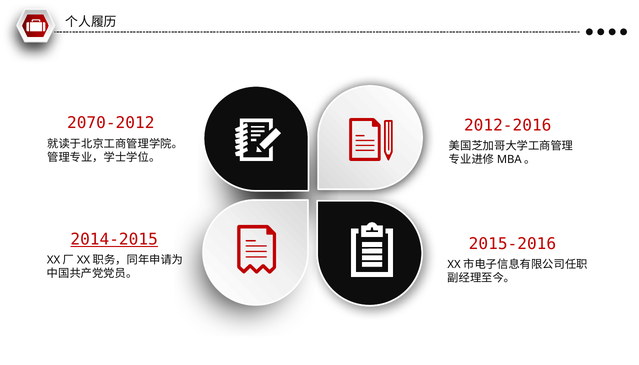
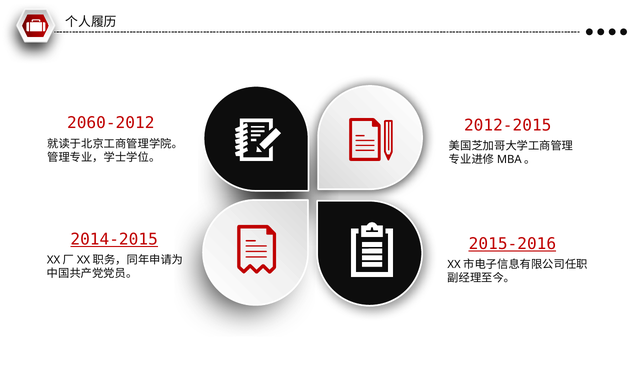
2070-2012: 2070-2012 -> 2060-2012 (111, 123)
2012-2016: 2012-2016 -> 2012-2015 (508, 125)
2015-2016 underline: none -> present (512, 244)
